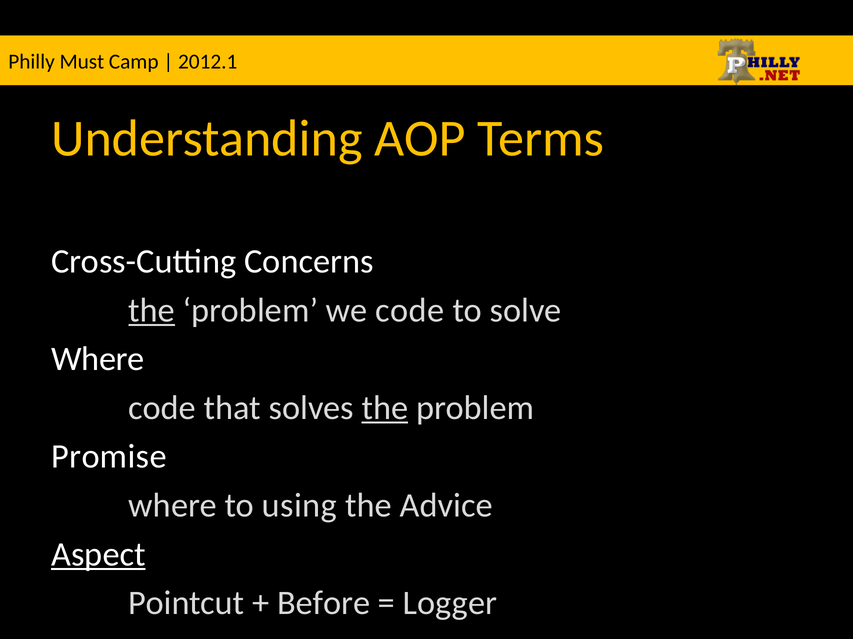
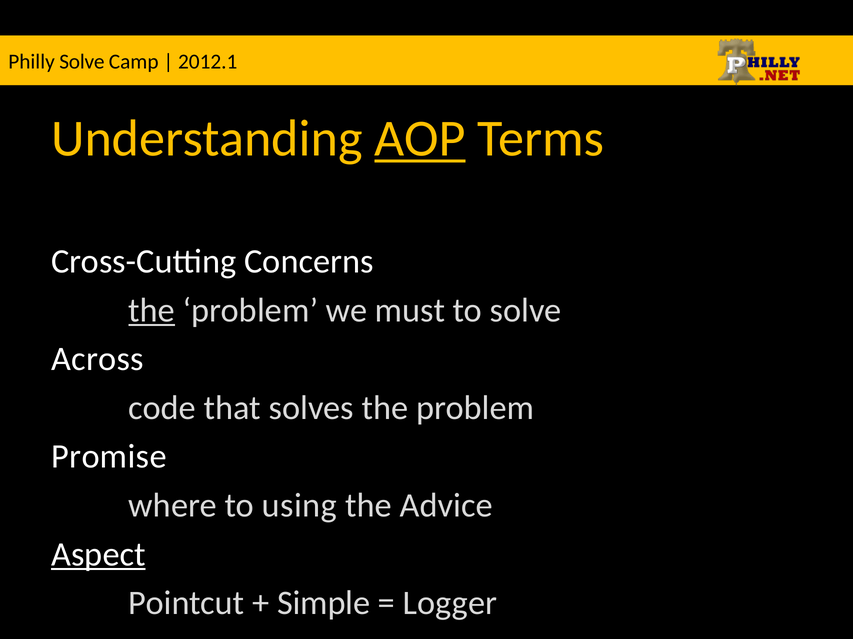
Must: Must -> Solve (82, 62)
AOP underline: none -> present (420, 139)
we code: code -> must (410, 311)
Where: Where -> Across (98, 360)
the underline: present -> none (385, 408)
Before: Before -> Simple (324, 604)
